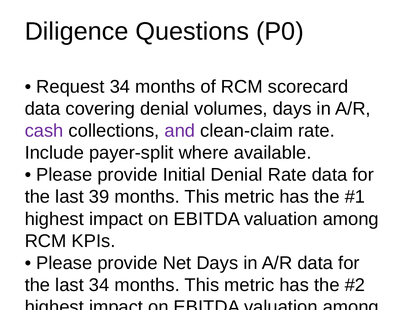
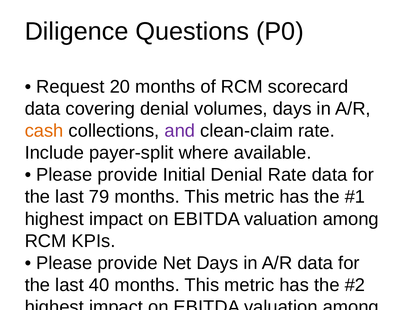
Request 34: 34 -> 20 (120, 87)
cash colour: purple -> orange (44, 131)
39: 39 -> 79 (99, 197)
last 34: 34 -> 40 (99, 285)
